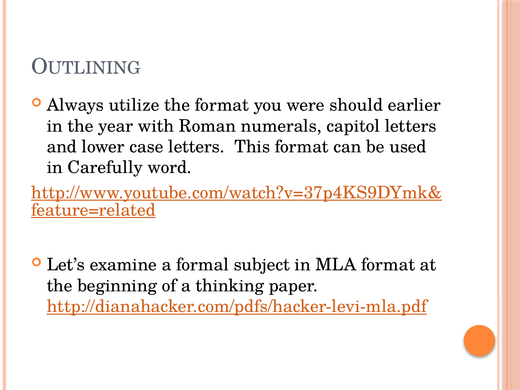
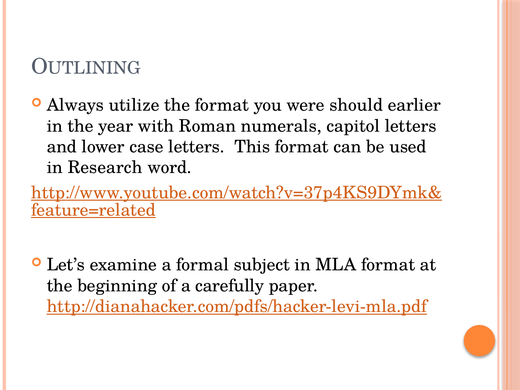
Carefully: Carefully -> Research (105, 168)
thinking: thinking -> carefully (230, 286)
